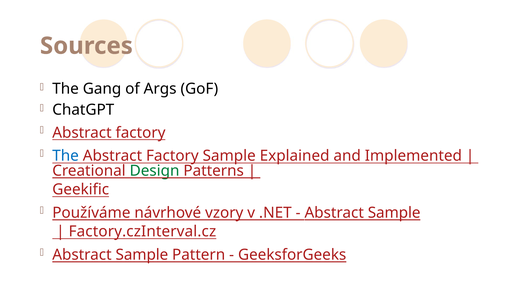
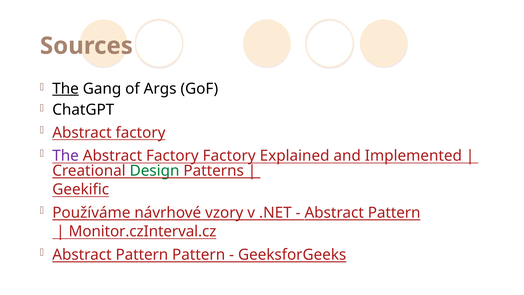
The underline: none -> present (66, 89)
The colour: blue -> purple (66, 156)
Factory Sample: Sample -> Factory (229, 156)
Sample: Sample -> Pattern (394, 213)
Factory.czInterval.cz: Factory.czInterval.cz -> Monitor.czInterval.cz (143, 231)
Sample: Sample -> Pattern (142, 255)
